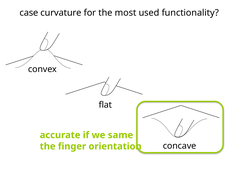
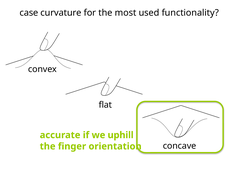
same: same -> uphill (121, 135)
